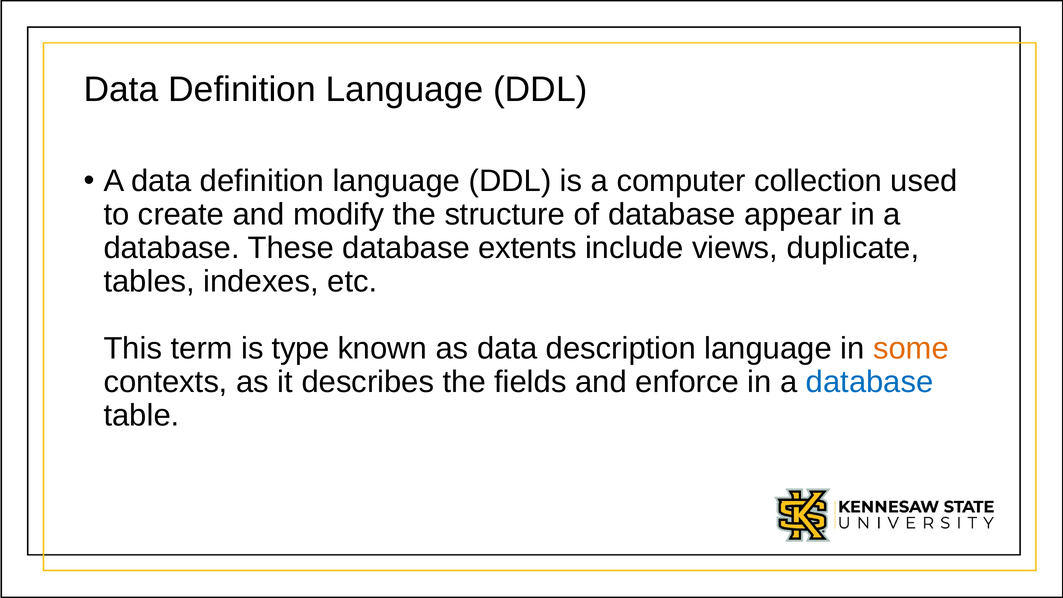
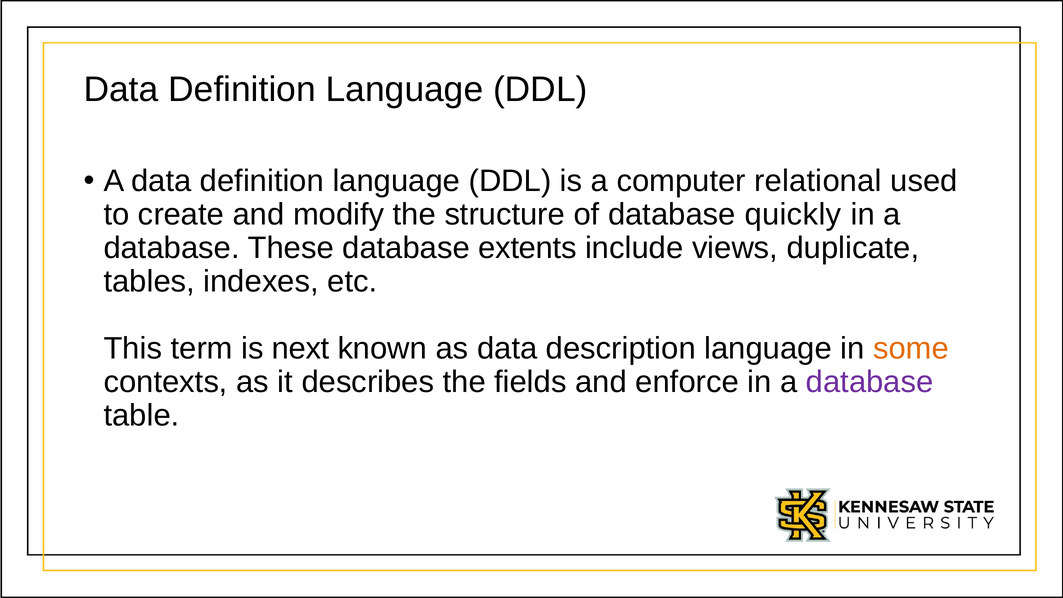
collection: collection -> relational (818, 181)
appear: appear -> quickly (793, 215)
type: type -> next (301, 348)
database colour: blue -> purple (870, 382)
